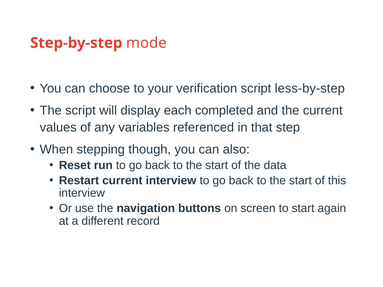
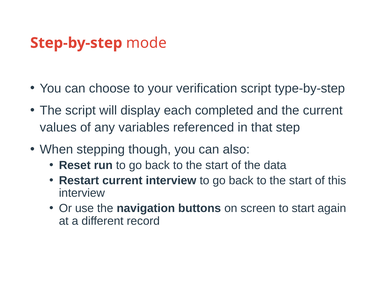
less-by-step: less-by-step -> type-by-step (310, 88)
